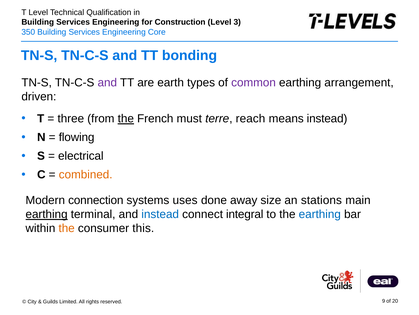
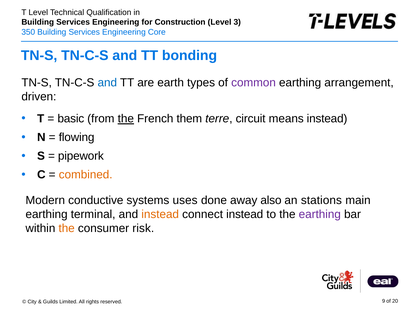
and colour: purple -> blue (107, 82)
three: three -> basic (71, 119)
must: must -> them (189, 119)
reach: reach -> circuit (251, 119)
electrical: electrical -> pipework (81, 156)
connection: connection -> conductive (96, 200)
size: size -> also (271, 200)
earthing underline: present -> none (47, 214)
instead colour: blue -> orange (160, 214)
connect integral: integral -> instead (245, 214)
earthing colour: blue -> purple (320, 214)
this: this -> risk (143, 228)
